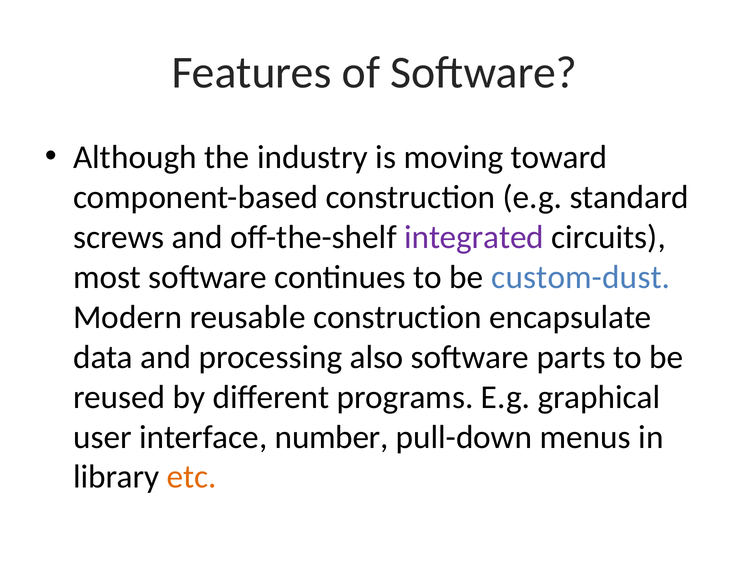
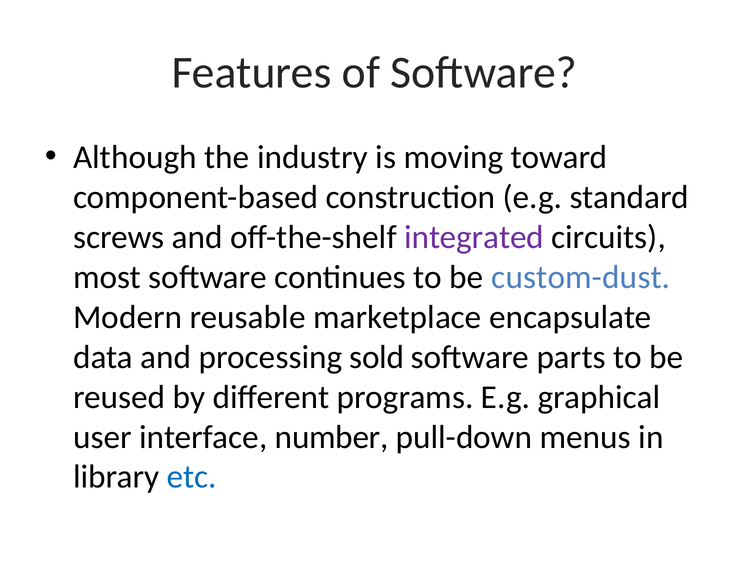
reusable construction: construction -> marketplace (397, 317)
also: also -> sold (377, 357)
etc colour: orange -> blue (192, 477)
